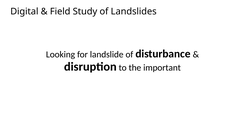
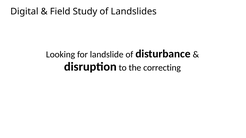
important: important -> correcting (162, 68)
